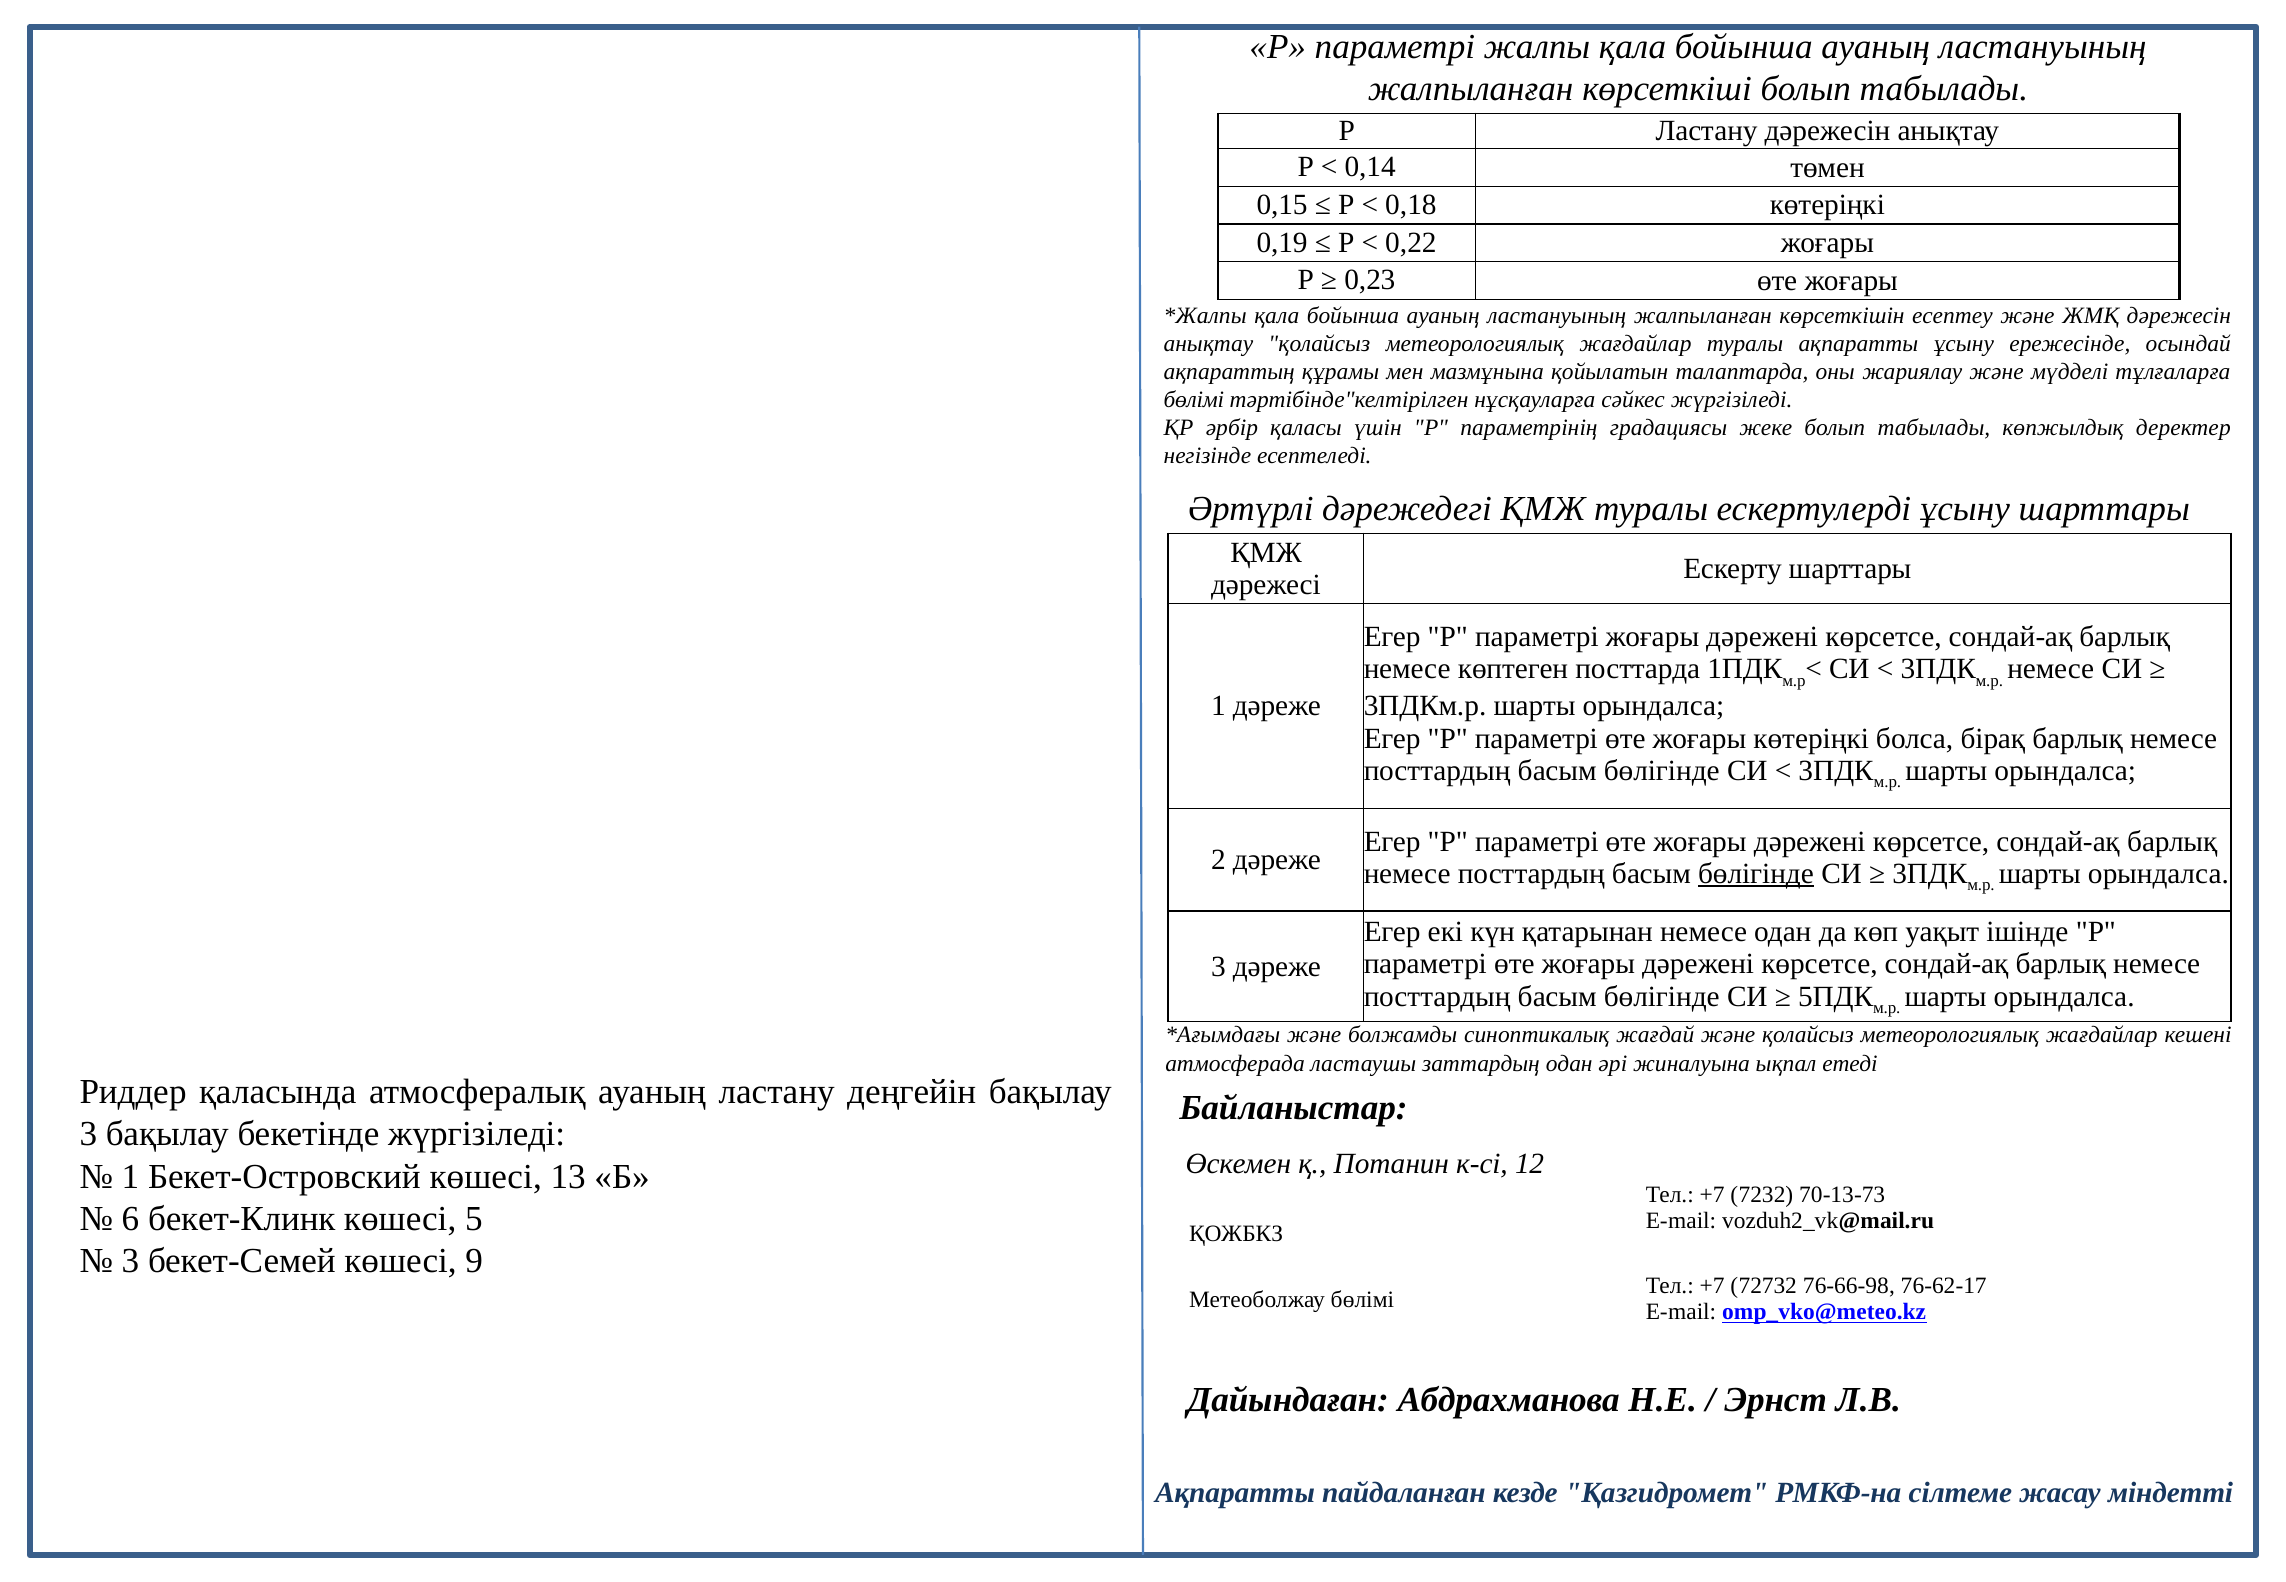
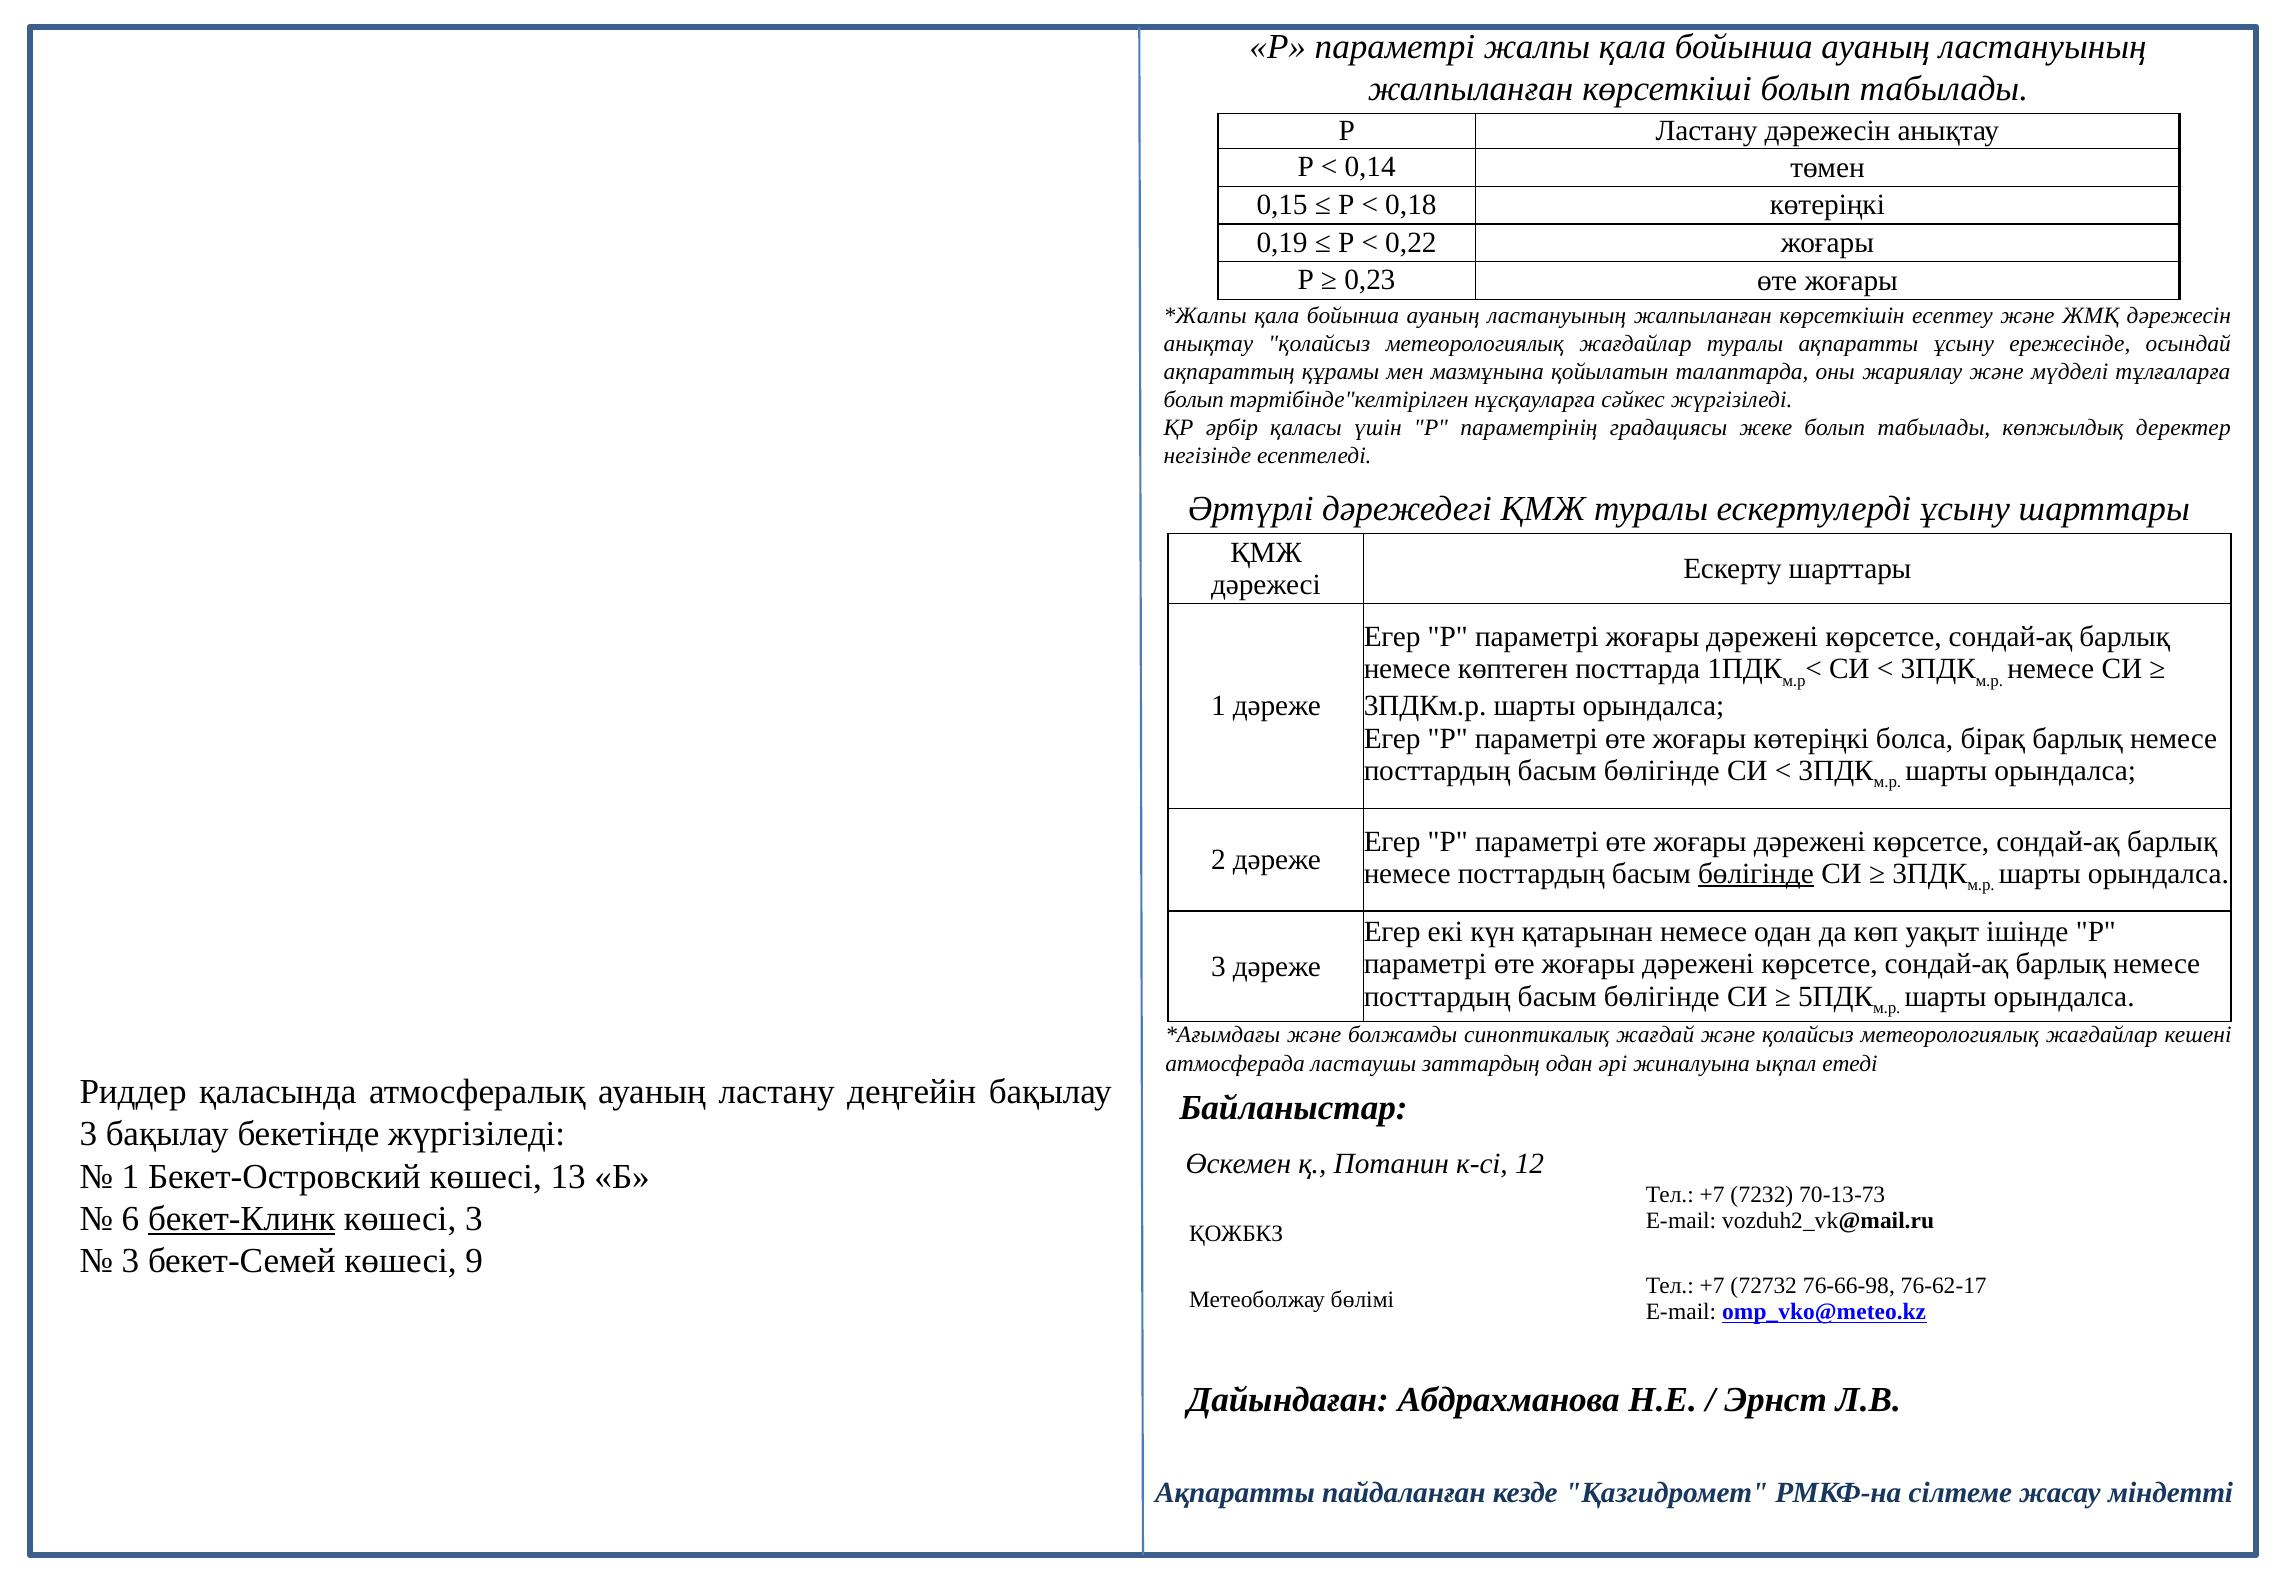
бөлімі: бөлімі -> болып (1194, 400)
бекет-Клинк underline: none -> present (242, 1219)
көшесі 5: 5 -> 3 (474, 1219)
